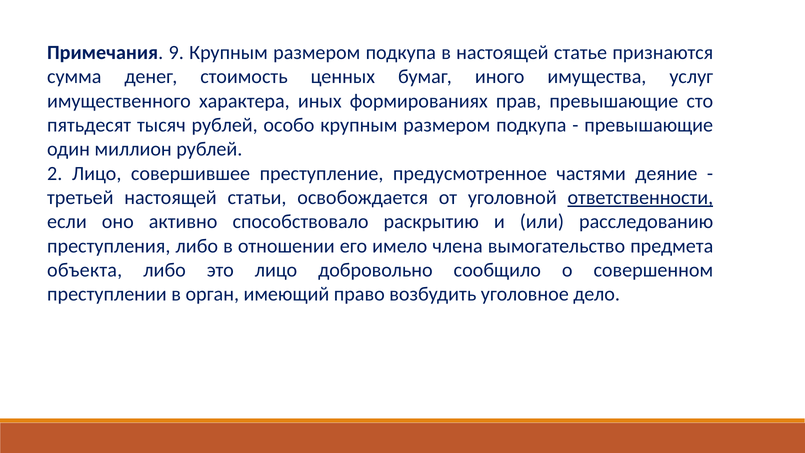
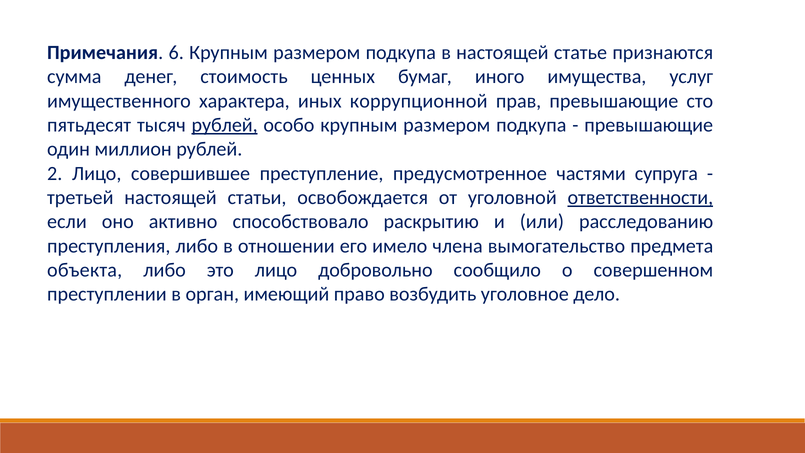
9: 9 -> 6 (176, 53)
формированиях: формированиях -> коррупционной (419, 101)
рублей underline: none -> present (225, 125)
деяние: деяние -> супруга (666, 173)
